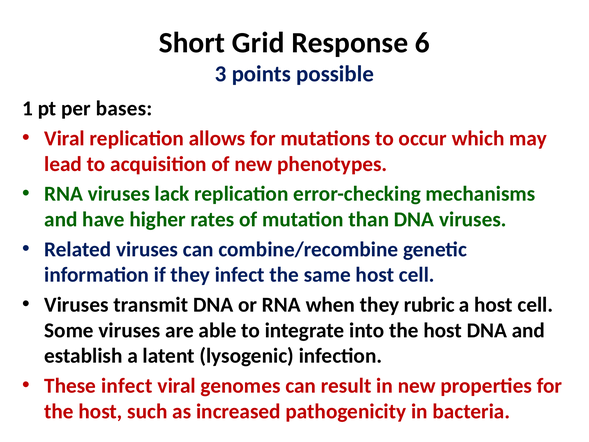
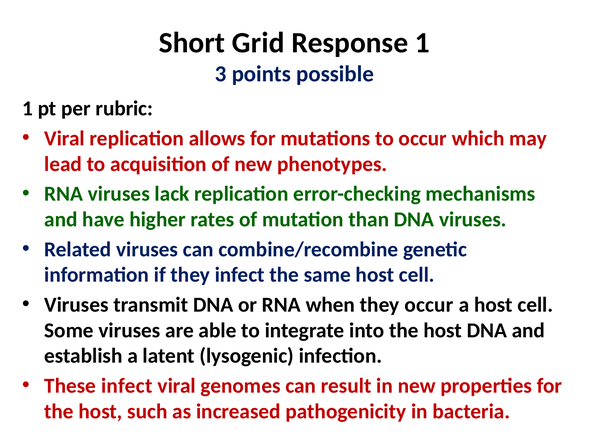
Response 6: 6 -> 1 (422, 43)
bases: bases -> rubric (124, 109)
they rubric: rubric -> occur (429, 305)
